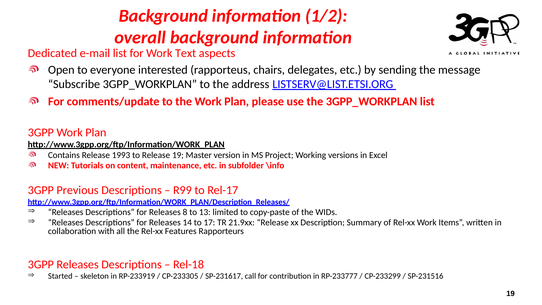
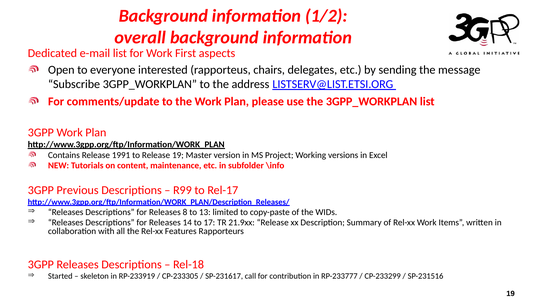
Text: Text -> First (186, 53)
1993: 1993 -> 1991 (121, 155)
